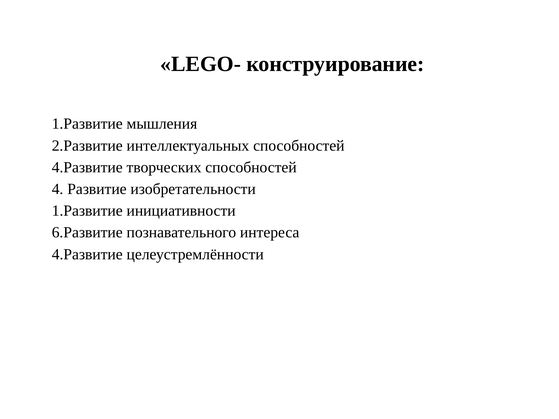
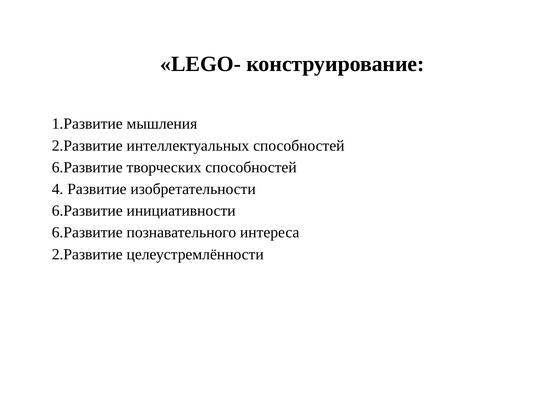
4.Развитие: 4.Развитие -> 6.Развитие (87, 167)
1.Развитие: 1.Развитие -> 6.Развитие (87, 211)
4.Развитие: 4.Развитие -> 2.Развитие (87, 254)
